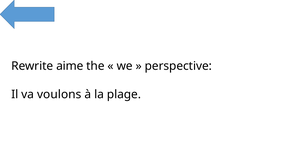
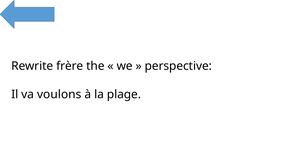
aime: aime -> frère (70, 66)
